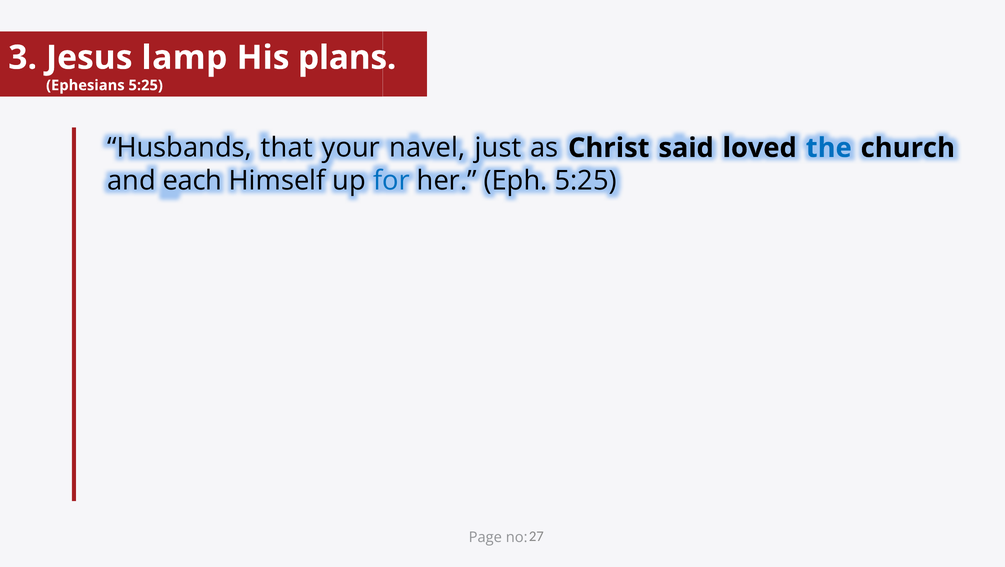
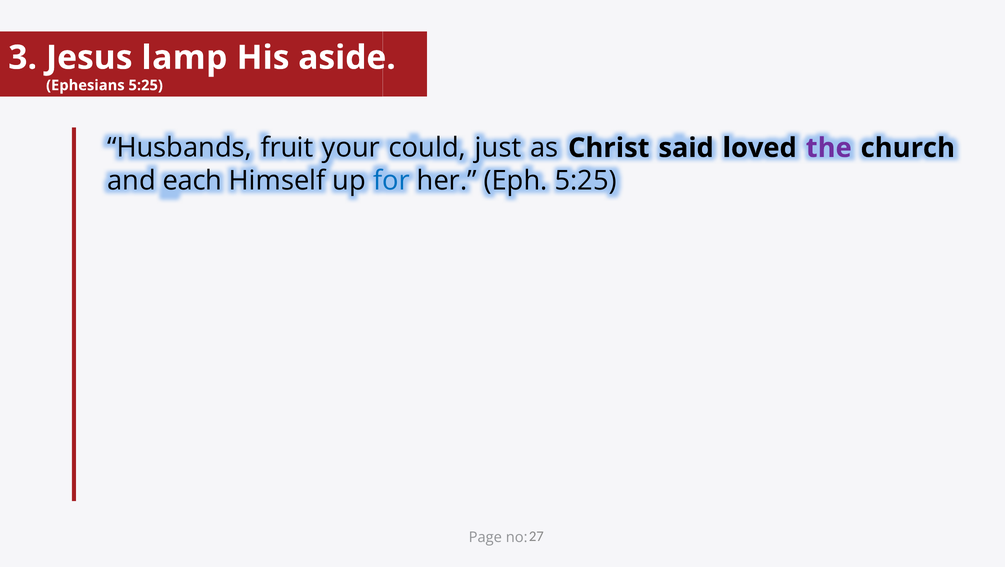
plans: plans -> aside (347, 58)
that: that -> fruit (287, 148)
navel: navel -> could (427, 148)
the colour: blue -> purple (829, 148)
